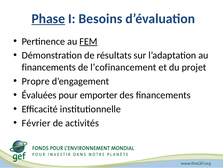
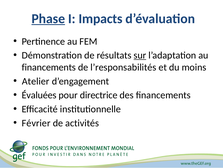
Besoins: Besoins -> Impacts (101, 19)
FEM underline: present -> none (88, 41)
sur underline: none -> present (140, 55)
l’cofinancement: l’cofinancement -> l’responsabilités (123, 67)
projet: projet -> moins (194, 67)
Propre: Propre -> Atelier (36, 81)
emporter: emporter -> directrice (99, 95)
